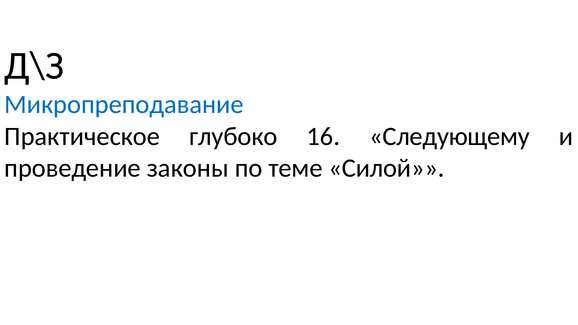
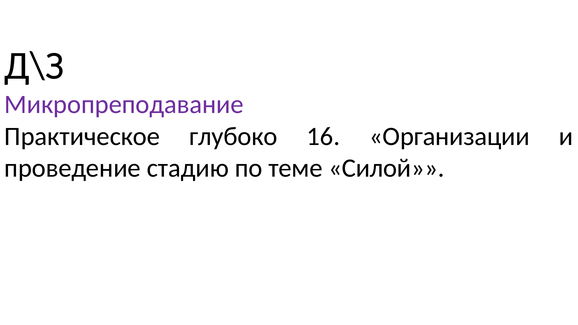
Микропреподавание colour: blue -> purple (124, 105)
Следующему: Следующему -> Организации (449, 136)
законы: законы -> стадию (188, 168)
